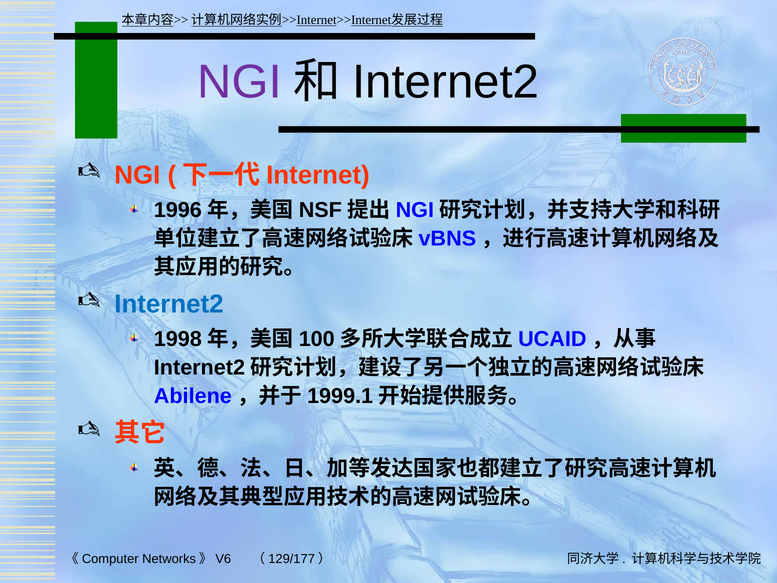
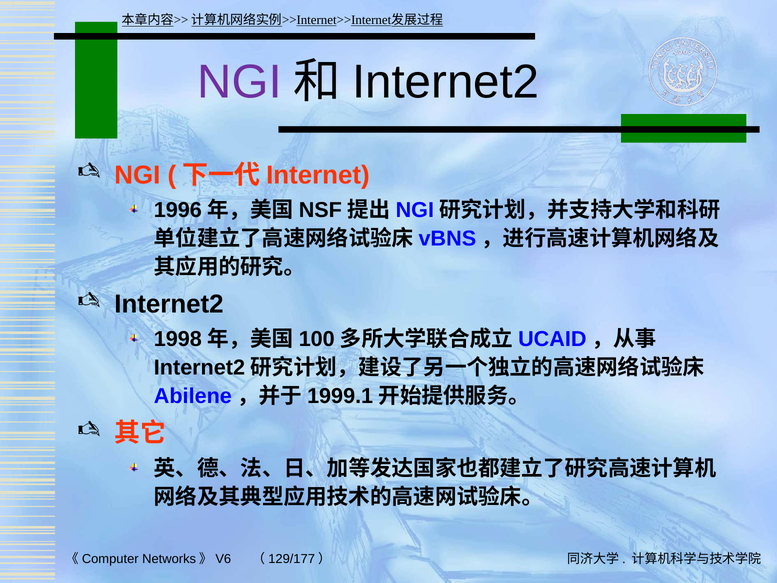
Internet2 colour: blue -> black (169, 304)
